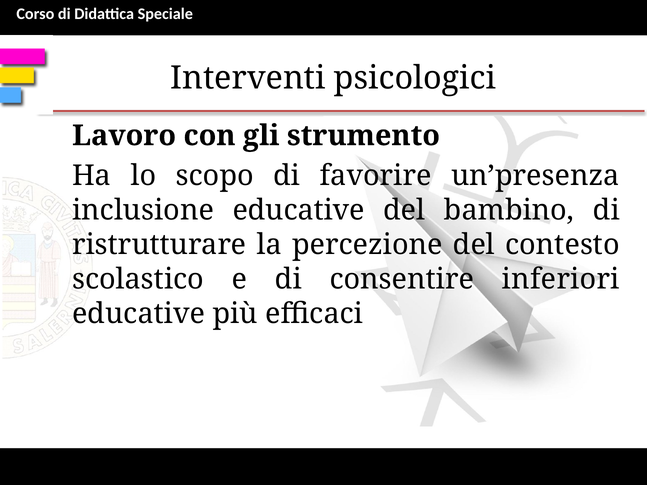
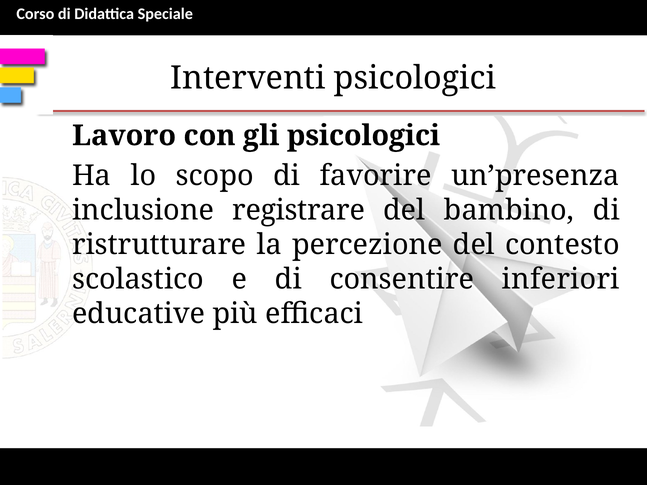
gli strumento: strumento -> psicologici (363, 136)
inclusione educative: educative -> registrare (299, 211)
